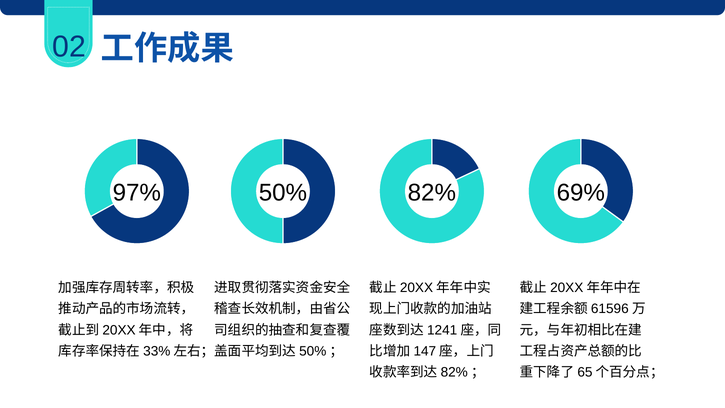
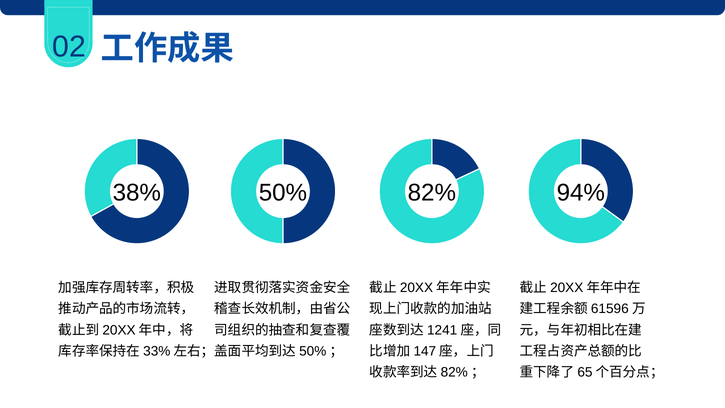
97%: 97% -> 38% (137, 193)
69%: 69% -> 94% (581, 193)
